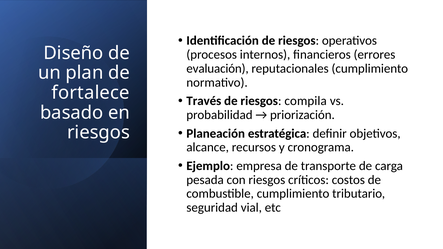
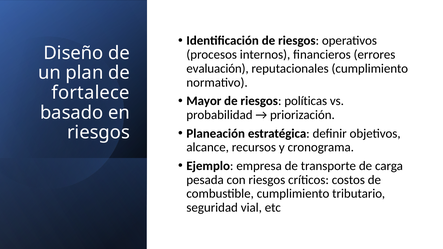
Través: Través -> Mayor (204, 101)
compila: compila -> políticas (306, 101)
